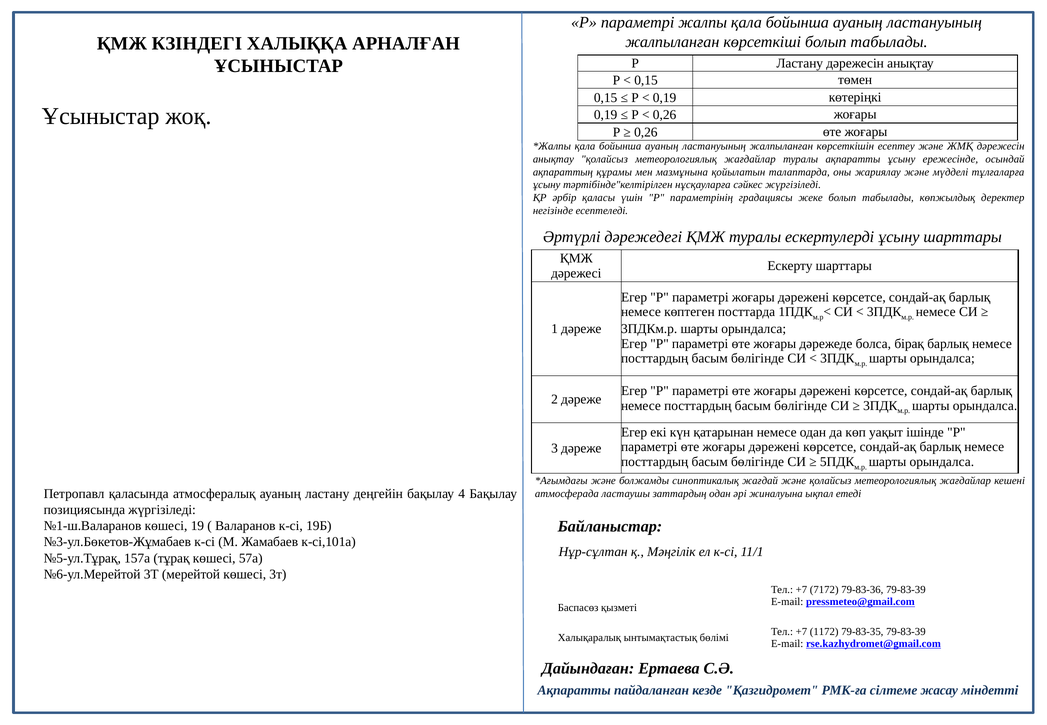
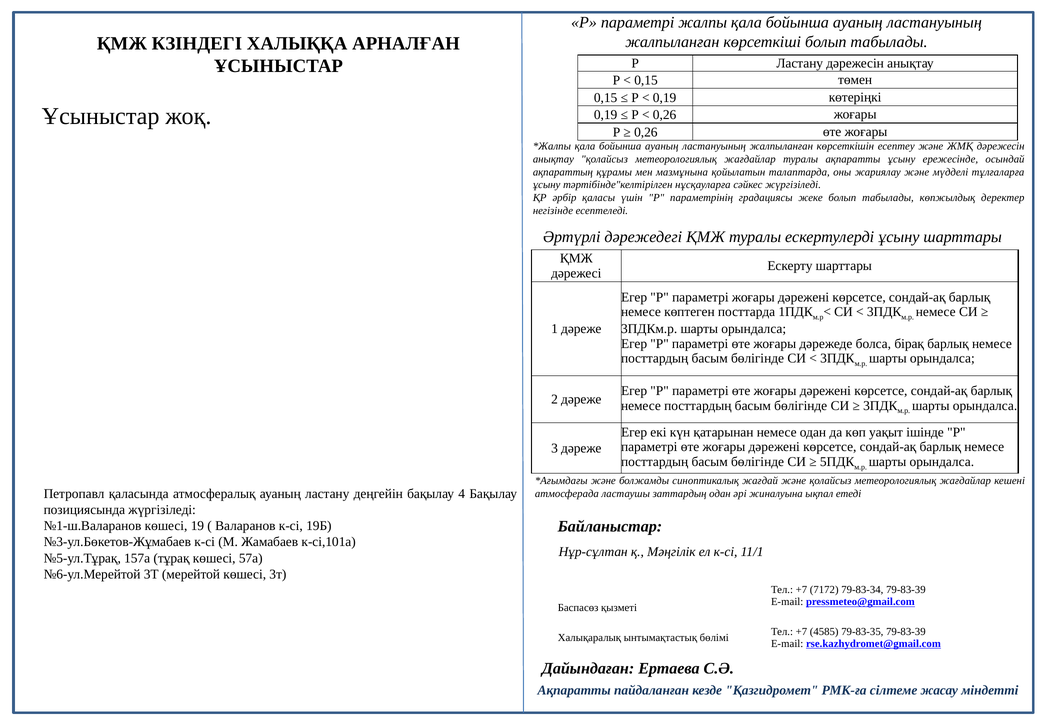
79-83-36: 79-83-36 -> 79-83-34 (862, 590)
1172: 1172 -> 4585 (824, 632)
